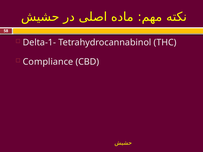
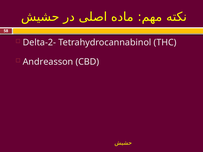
Delta-1-: Delta-1- -> Delta-2- (39, 43)
Compliance: Compliance -> Andreasson (48, 62)
